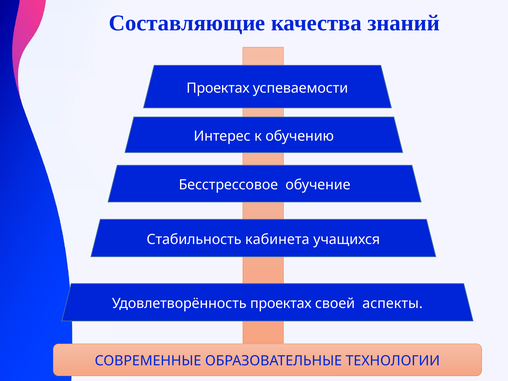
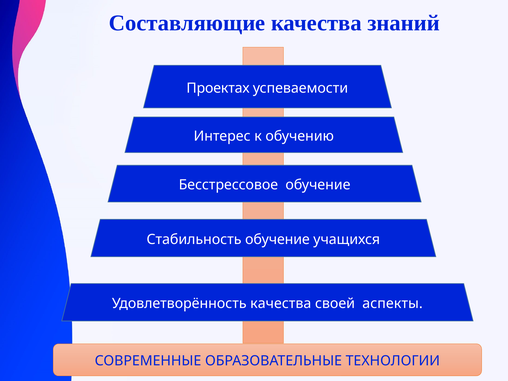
Стабильность кабинета: кабинета -> обучение (277, 239)
Удовлетворённость проектах: проектах -> качества (281, 304)
